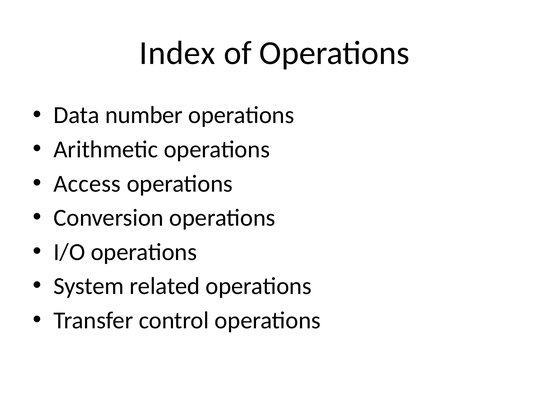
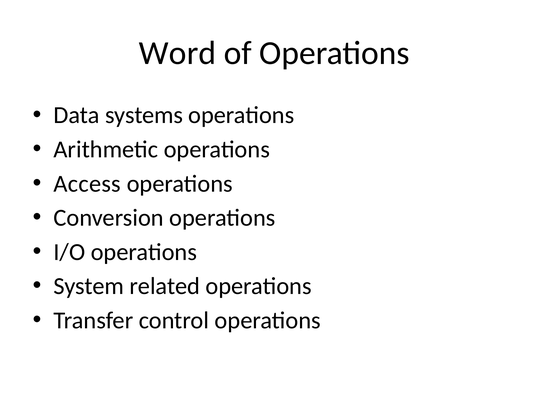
Index: Index -> Word (177, 53)
number: number -> systems (144, 115)
